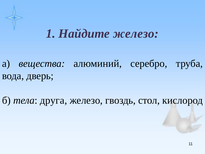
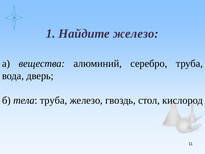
тела друга: друга -> труба (54, 100)
